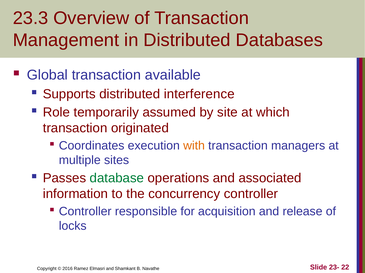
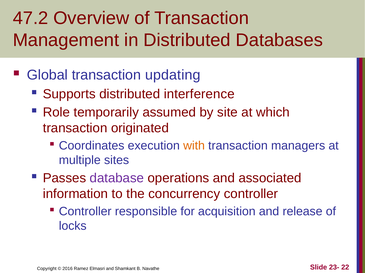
23.3: 23.3 -> 47.2 (31, 18)
available: available -> updating (173, 75)
database colour: green -> purple (117, 179)
